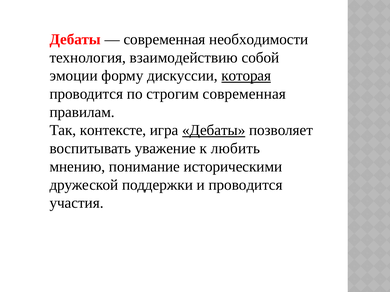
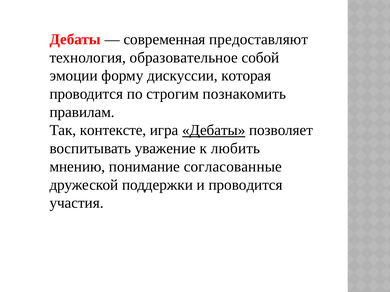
необходимости: необходимости -> предоставляют (259, 39)
взаимодействию: взаимодействию -> образовательное (184, 58)
которая underline: present -> none (246, 76)
строгим современная: современная -> познакомить (244, 94)
историческими: историческими -> согласованные (233, 167)
